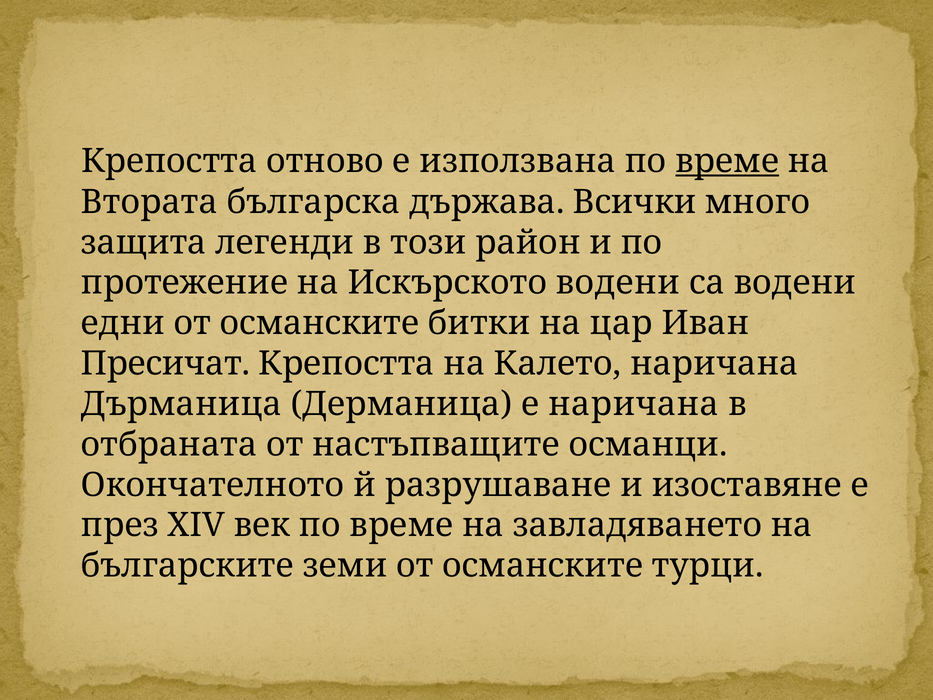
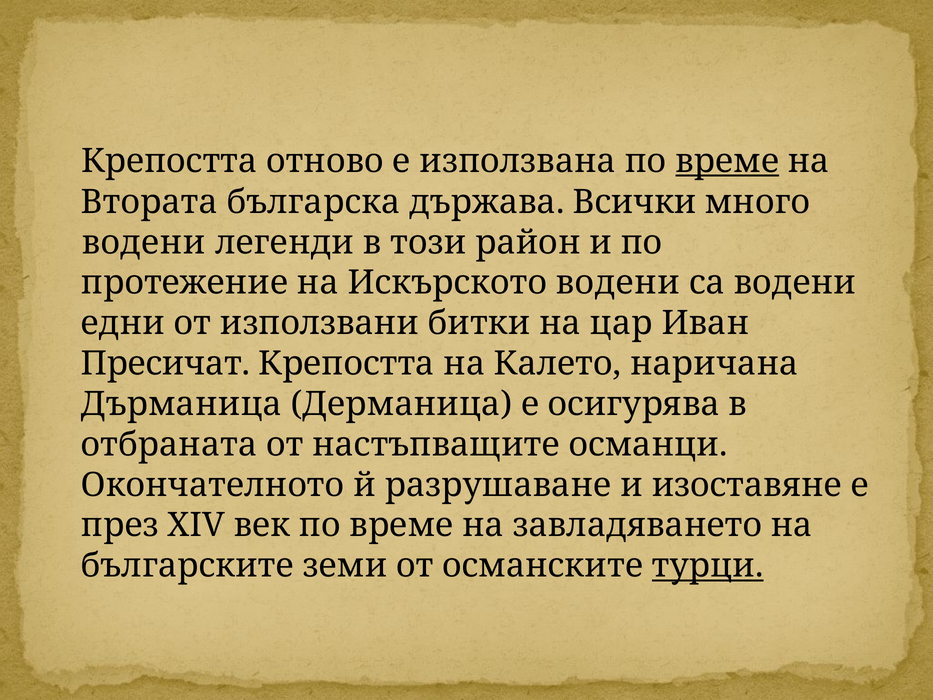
защита: защита -> водени (144, 242)
едни от османските: османските -> използвани (320, 323)
е наричана: наричана -> осигурява (634, 404)
турци underline: none -> present (708, 566)
